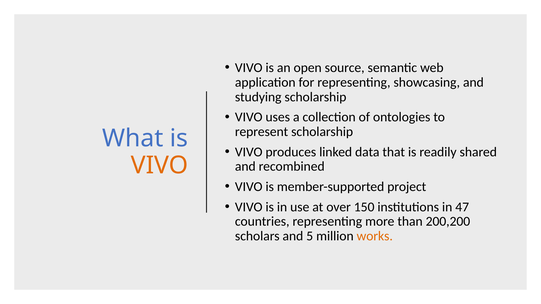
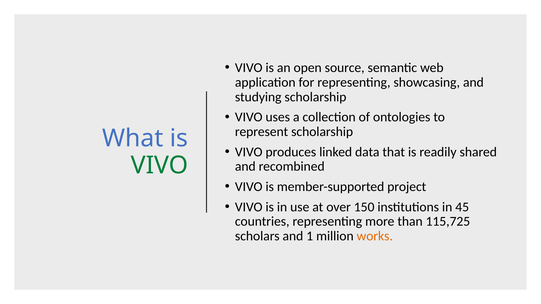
VIVO colour: orange -> green (160, 165)
47: 47 -> 45 (462, 207)
200,200: 200,200 -> 115,725 (448, 222)
5: 5 -> 1 (310, 236)
